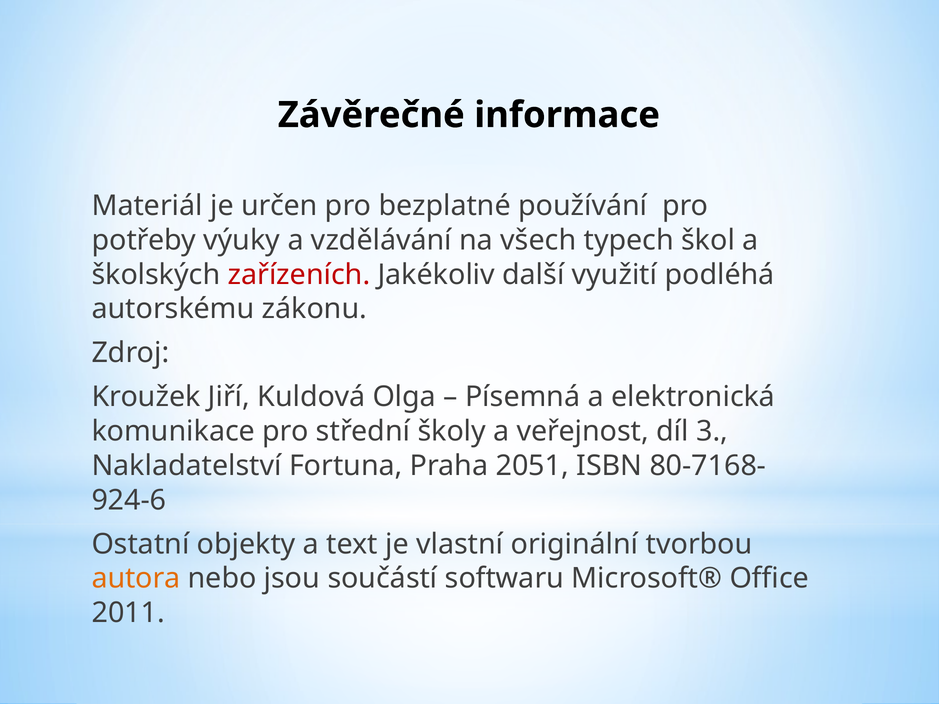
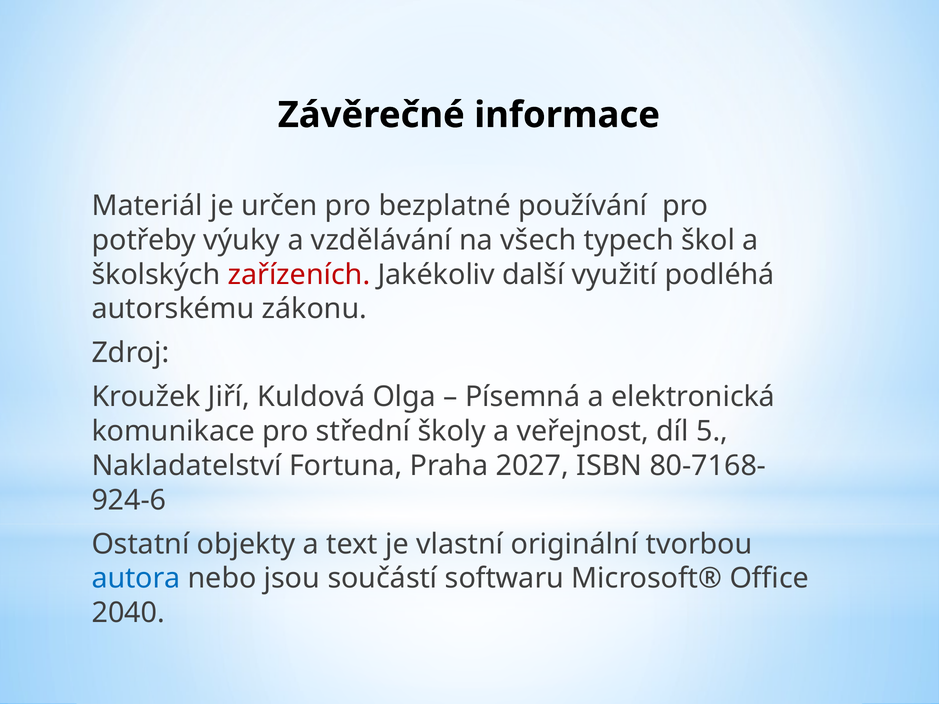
3: 3 -> 5 (712, 431)
2051: 2051 -> 2027 (532, 466)
autora colour: orange -> blue (136, 579)
2011: 2011 -> 2040 (128, 613)
